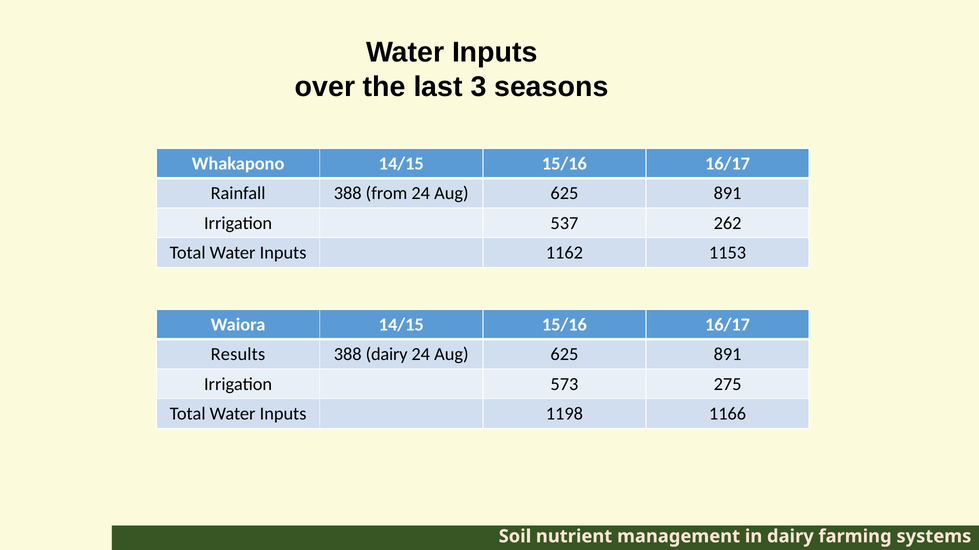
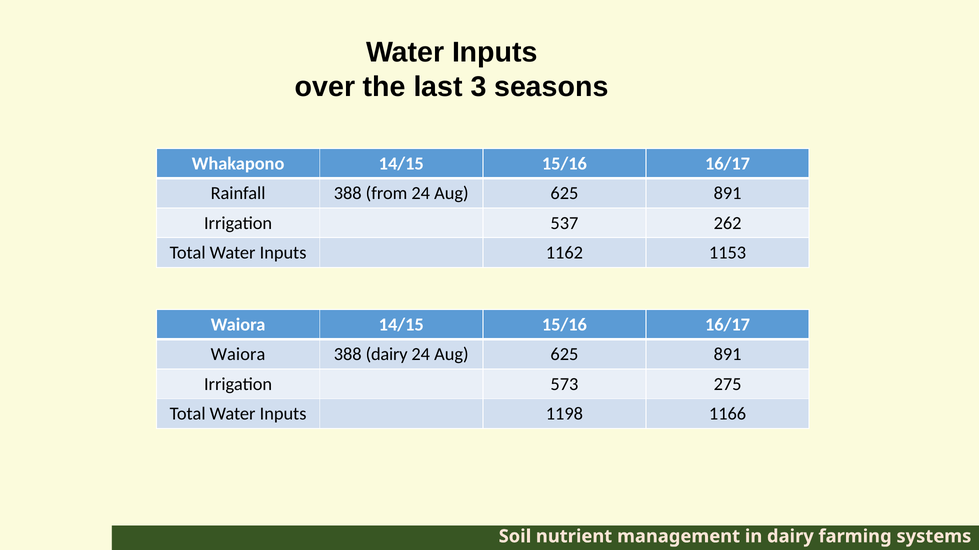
Results: Results -> Waiora (238, 355)
